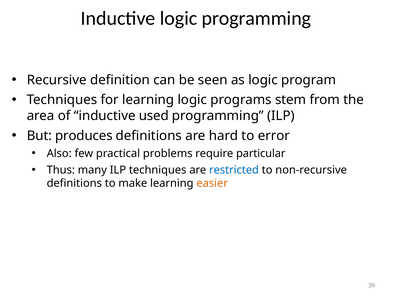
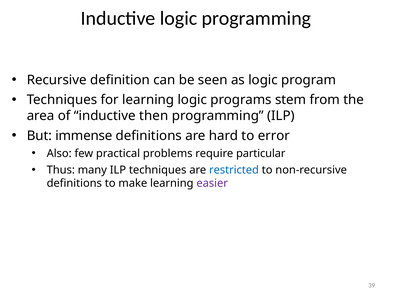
used: used -> then (154, 116)
produces: produces -> immense (84, 136)
easier colour: orange -> purple (212, 183)
